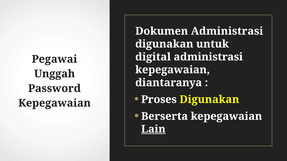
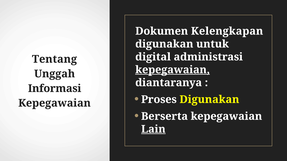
Dokumen Administrasi: Administrasi -> Kelengkapan (227, 31)
Pegawai: Pegawai -> Tentang (54, 59)
kepegawaian underline: none -> present (173, 70)
Password: Password -> Informasi (55, 89)
